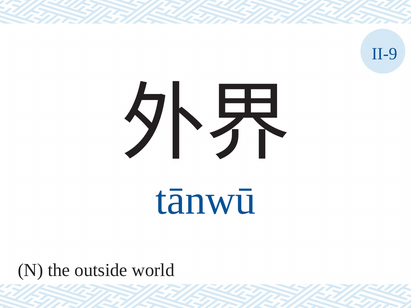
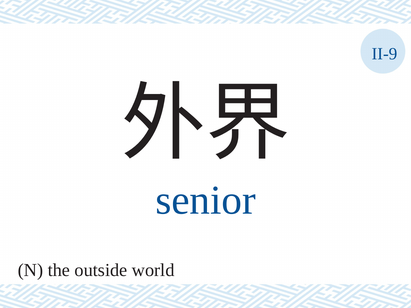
tānwū: tānwū -> senior (206, 201)
